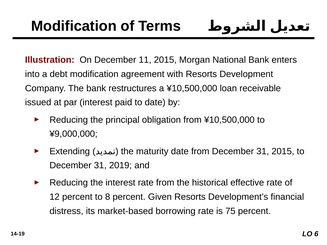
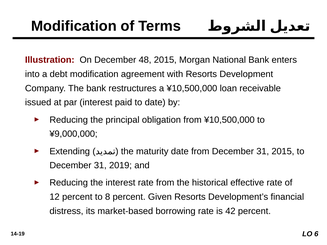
11: 11 -> 48 (145, 60)
75: 75 -> 42 (230, 211)
